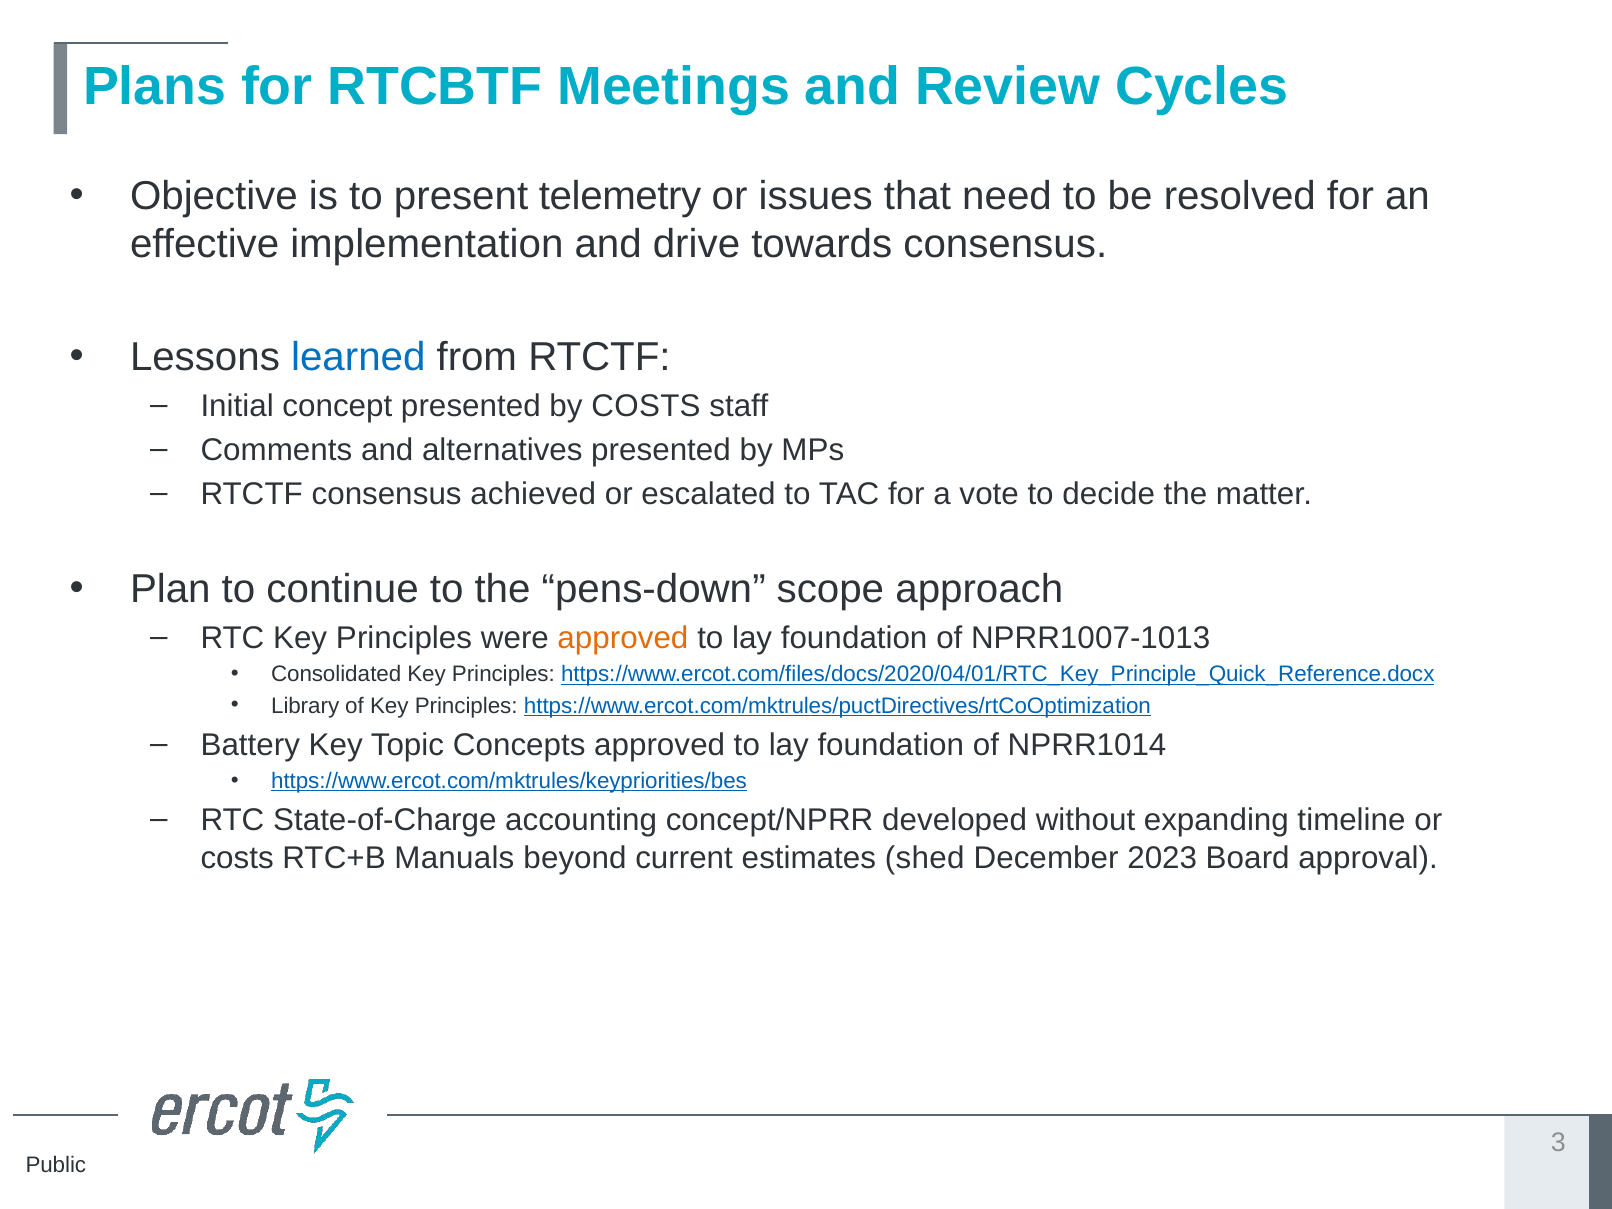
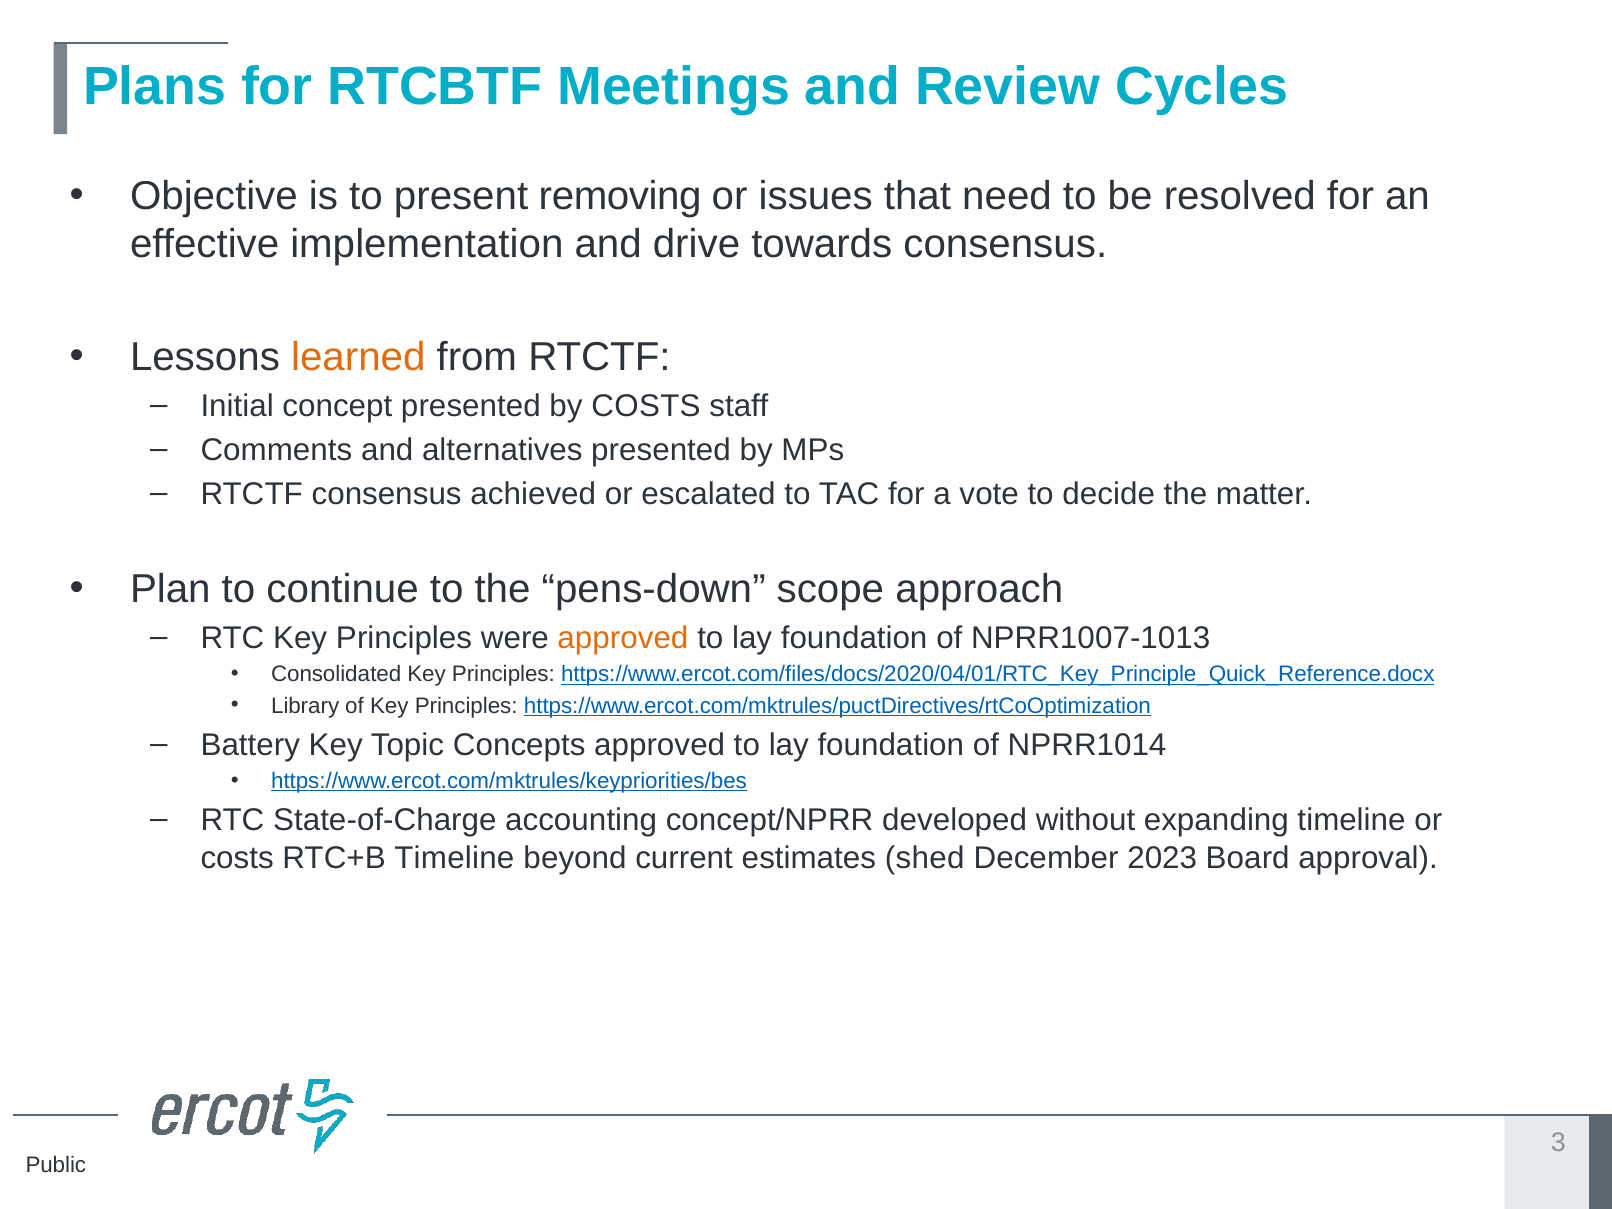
telemetry: telemetry -> removing (620, 196)
learned colour: blue -> orange (358, 357)
RTC+B Manuals: Manuals -> Timeline (454, 858)
